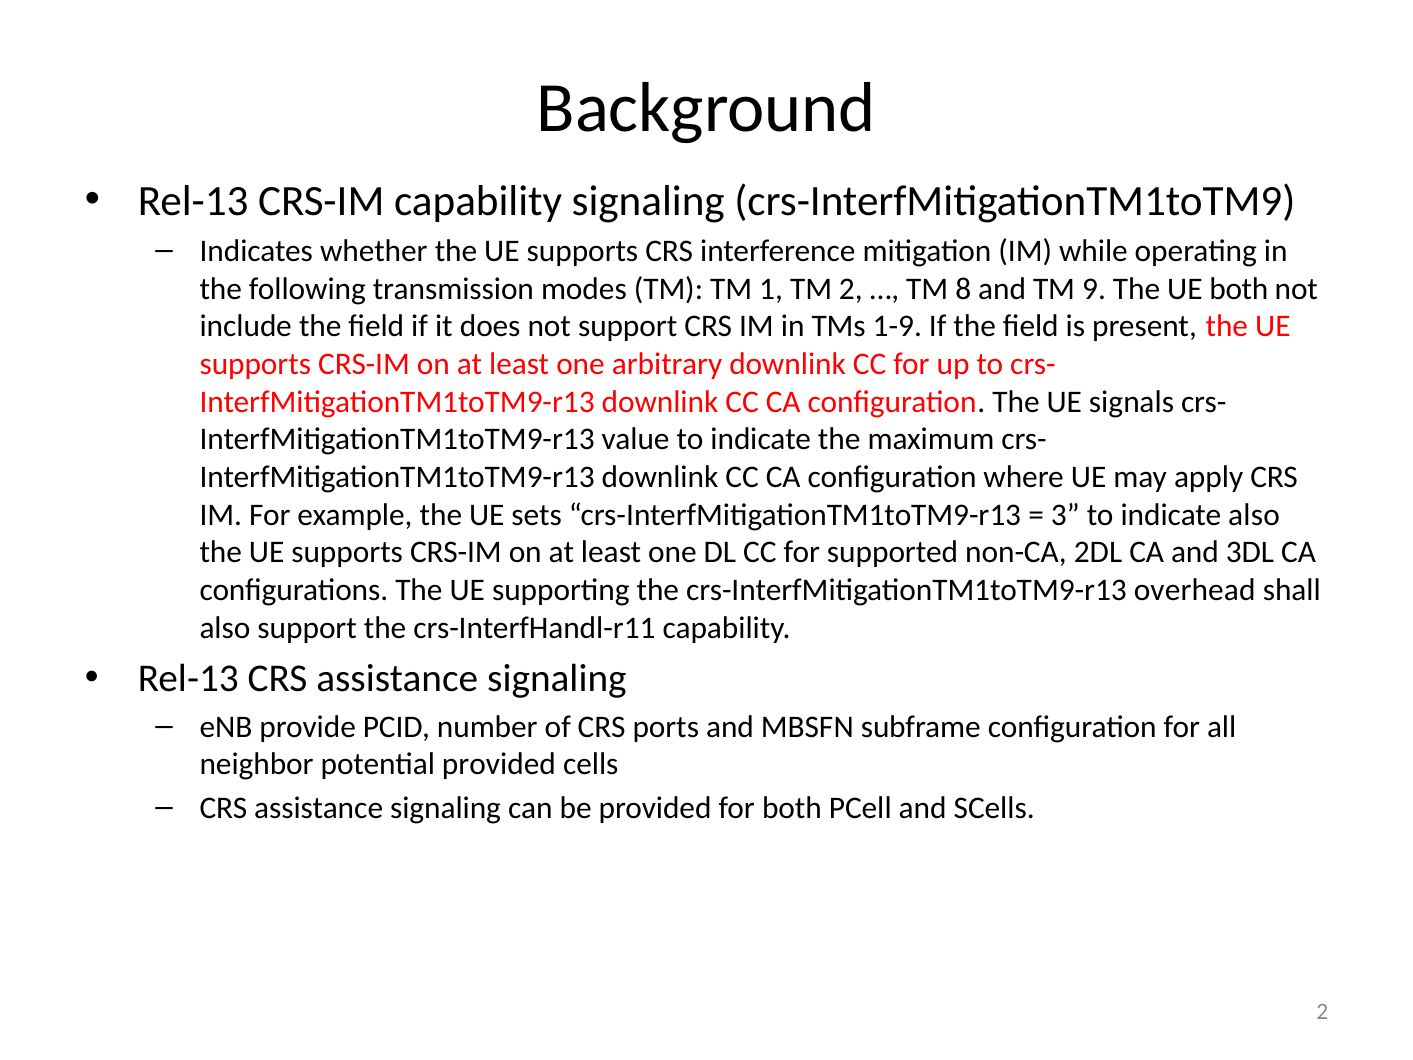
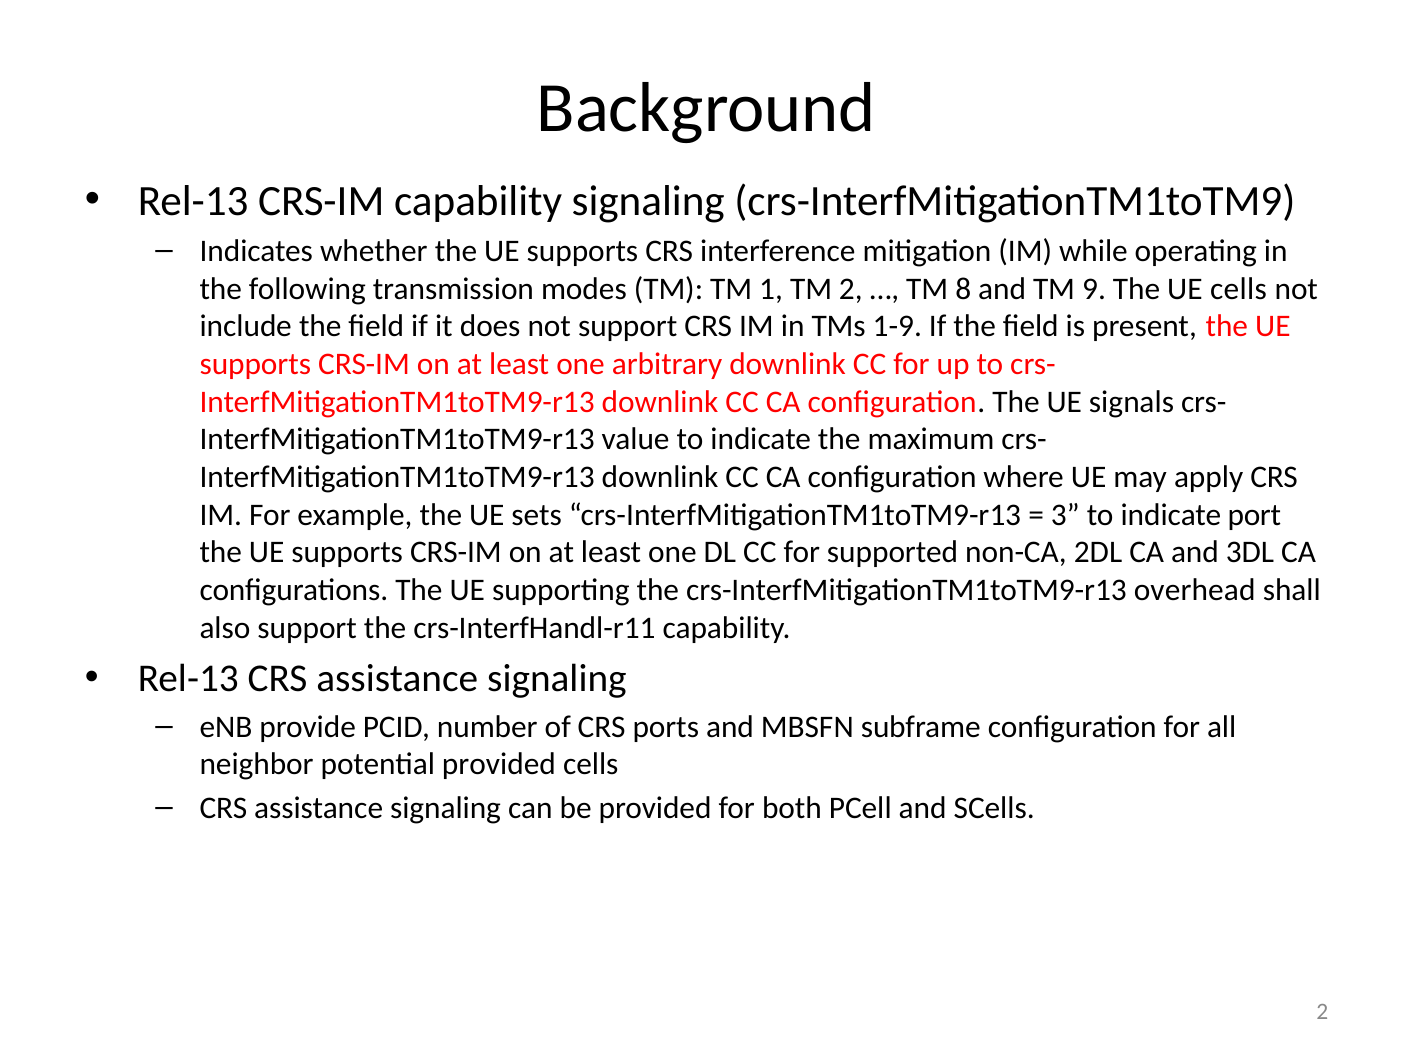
UE both: both -> cells (1239, 289)
indicate also: also -> port (1254, 515)
